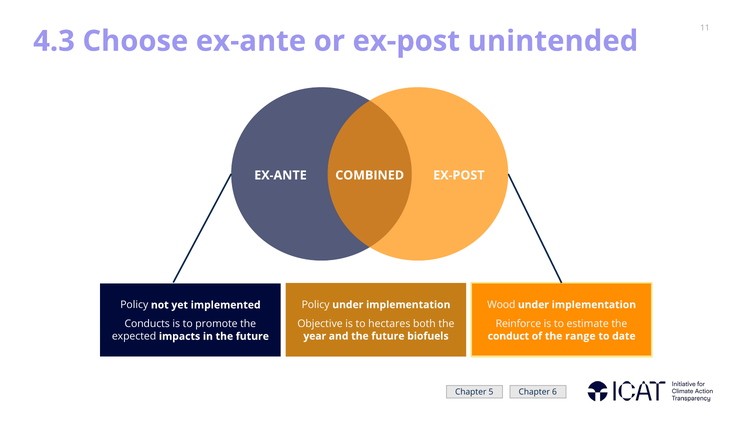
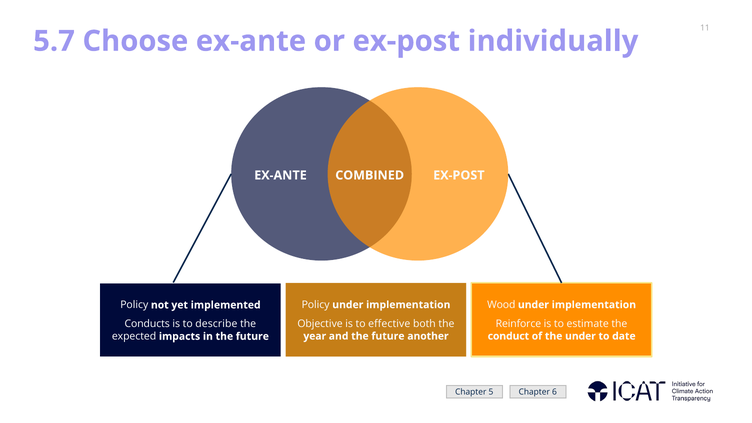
4.3: 4.3 -> 5.7 (54, 41)
unintended: unintended -> individually (553, 41)
hectares: hectares -> effective (389, 324)
promote: promote -> describe (216, 324)
biofuels: biofuels -> another (428, 336)
the range: range -> under (580, 336)
